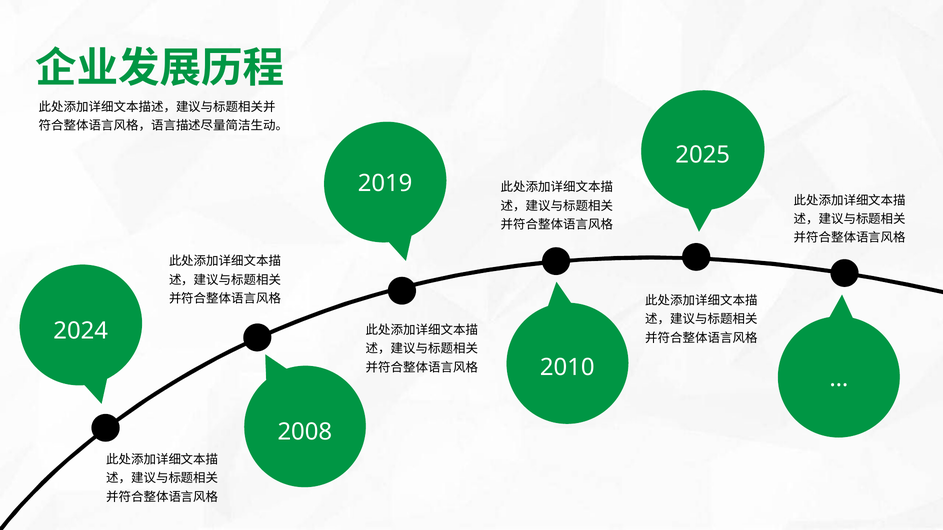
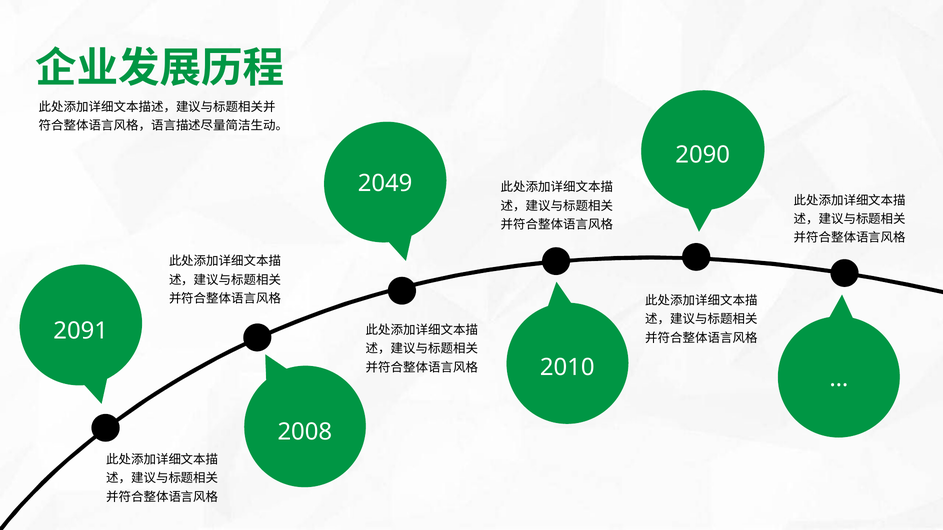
2025: 2025 -> 2090 (703, 155)
2019: 2019 -> 2049 (385, 184)
2024: 2024 -> 2091 (81, 331)
